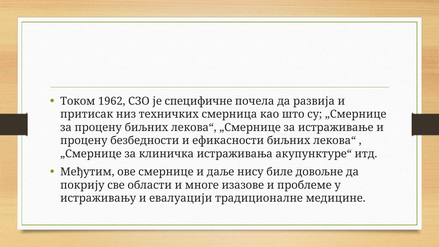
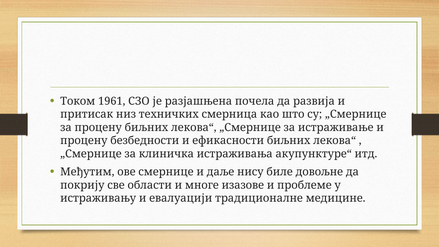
1962: 1962 -> 1961 (112, 101)
специфичне: специфичне -> разјашњена (198, 101)
